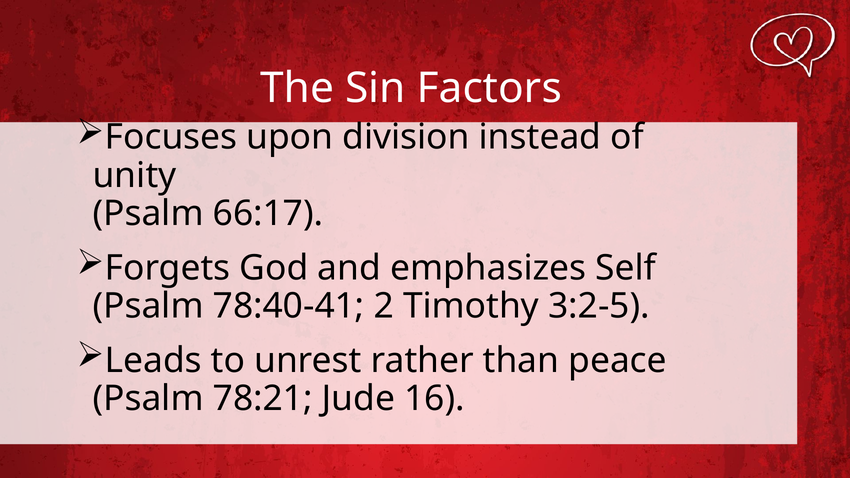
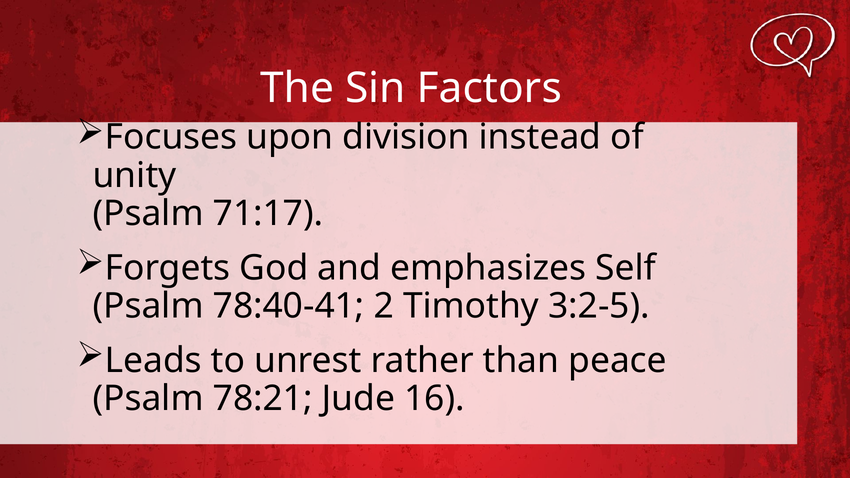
66:17: 66:17 -> 71:17 (268, 214)
